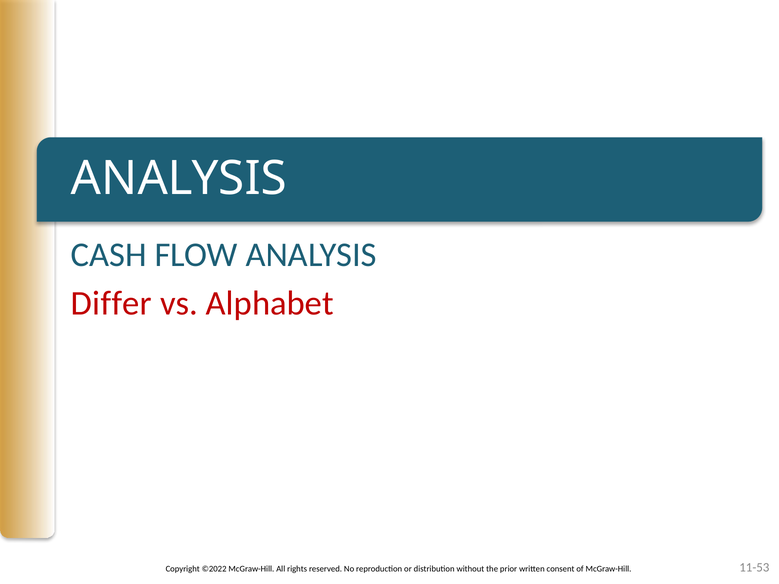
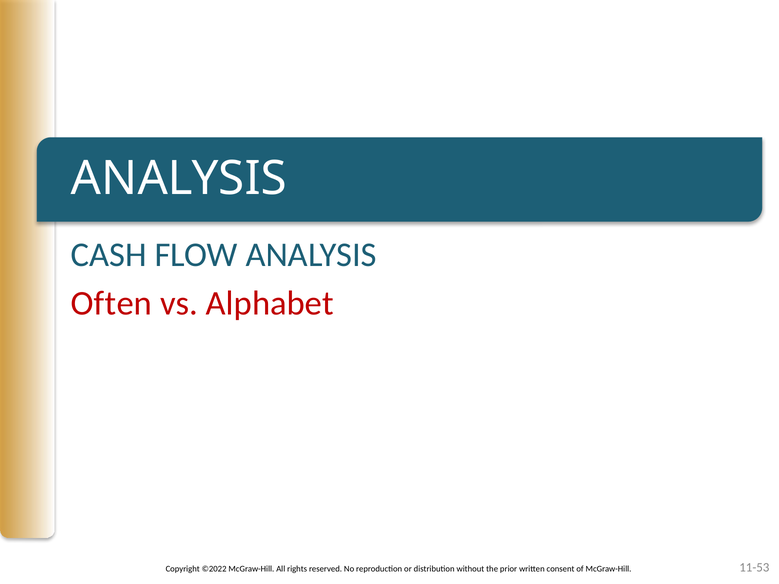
Differ: Differ -> Often (111, 303)
